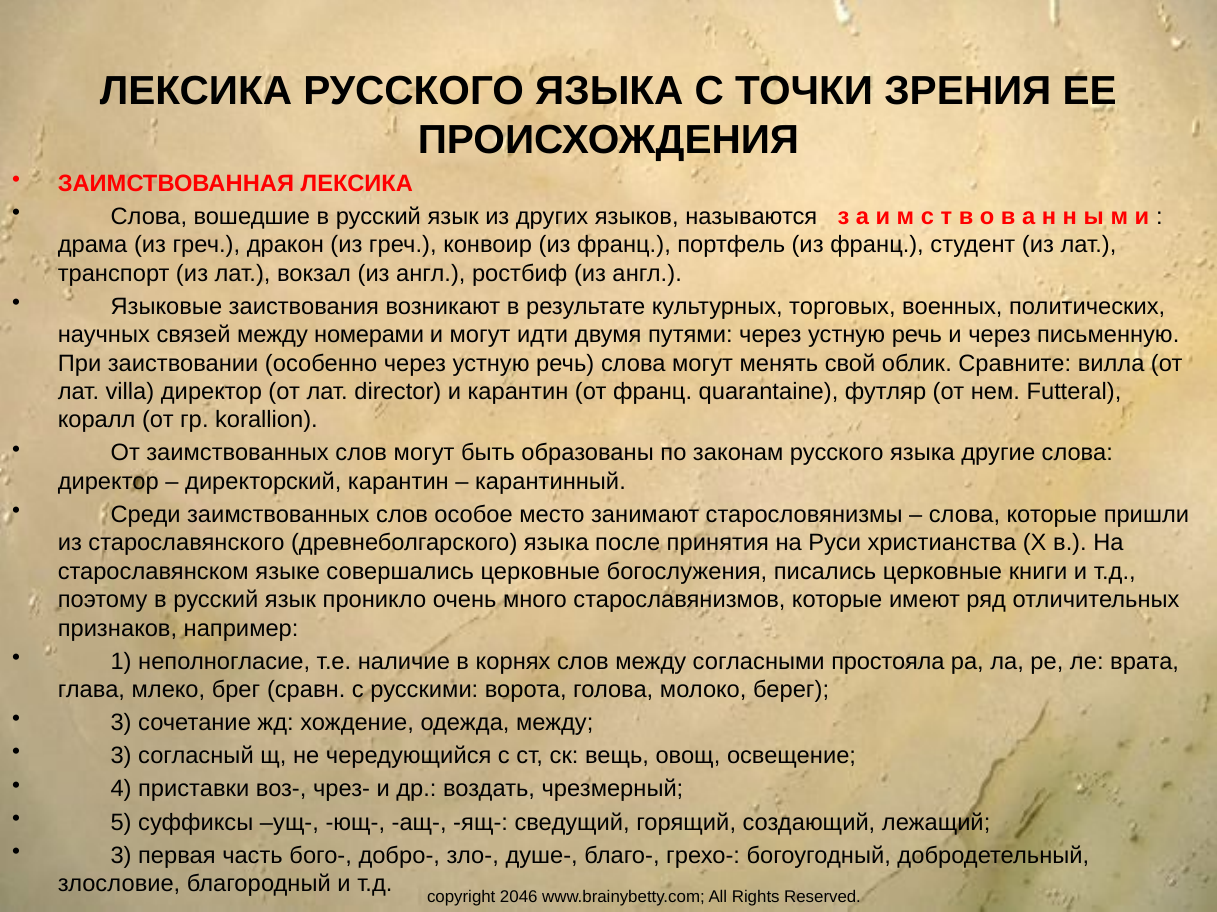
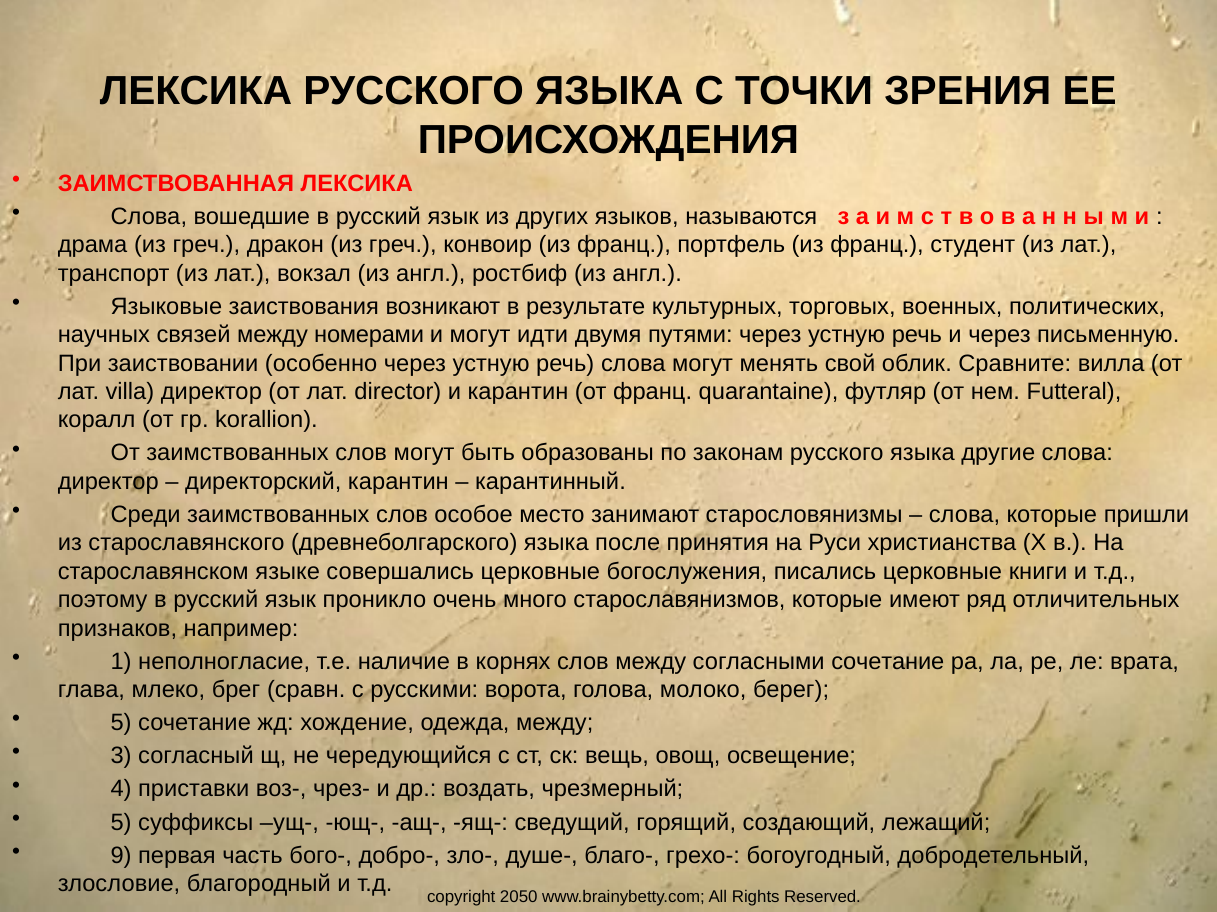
согласными простояла: простояла -> сочетание (888, 662)
3: 3 -> 5 (121, 723)
3: 3 -> 9 (121, 856)
2046: 2046 -> 2050 (519, 898)
